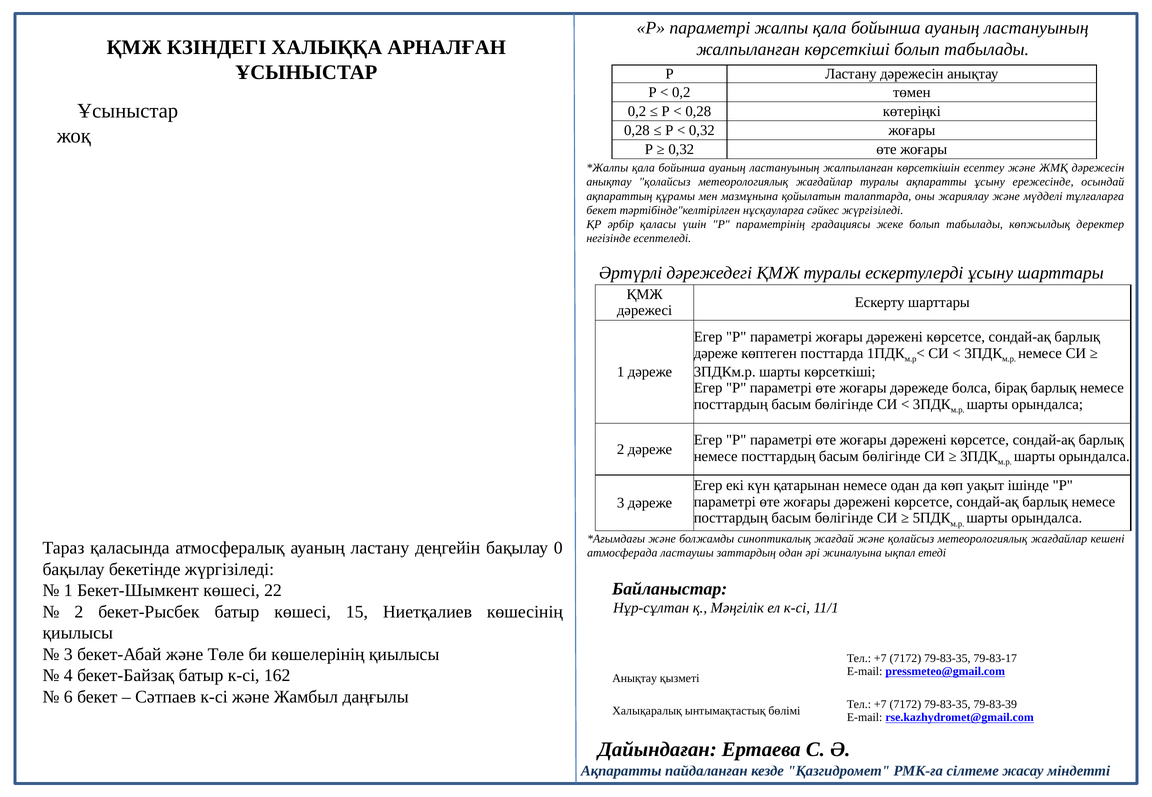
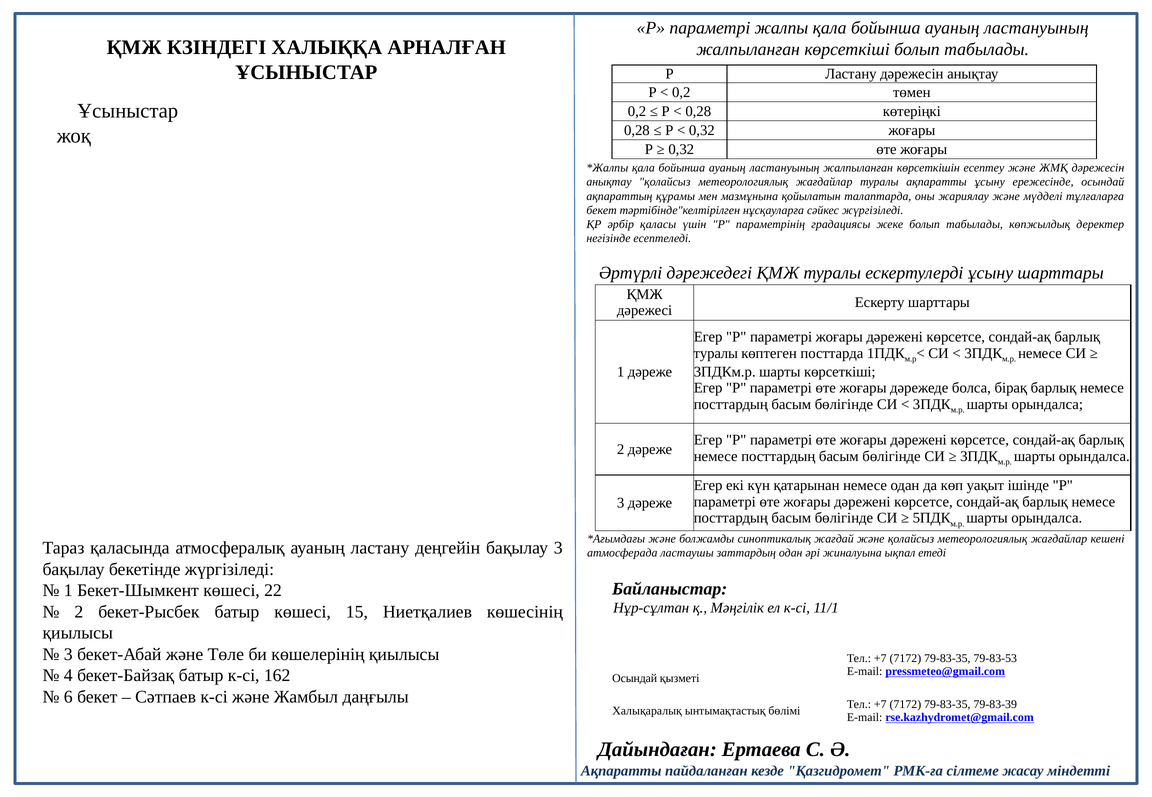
дәреже: дәреже -> туралы (716, 353)
бақылау 0: 0 -> 3 (558, 548)
79-83-17: 79-83-17 -> 79-83-53 (995, 659)
Анықтау: Анықтау -> Осындай (635, 679)
